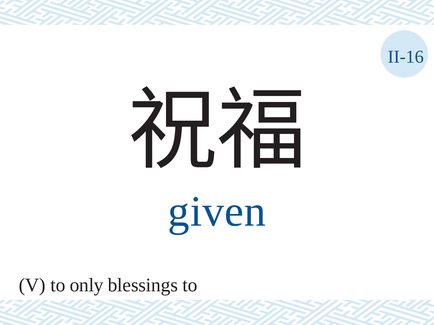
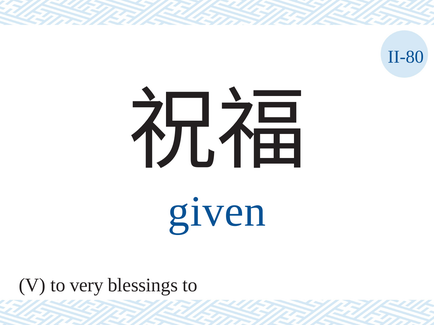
II-16: II-16 -> II-80 (406, 57)
only: only -> very (87, 286)
